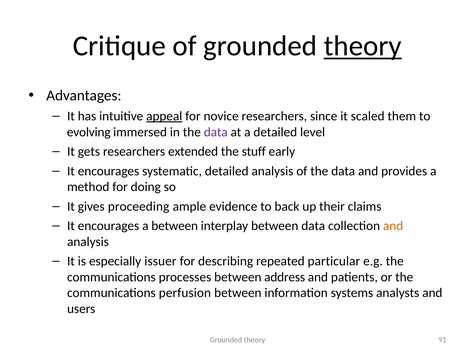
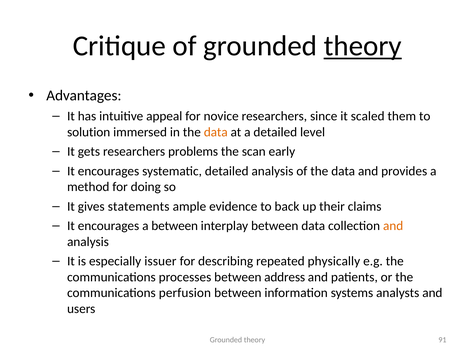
appeal underline: present -> none (164, 116)
evolving: evolving -> solution (89, 132)
data colour: purple -> orange (216, 132)
extended: extended -> problems (193, 152)
stuff: stuff -> scan (254, 152)
proceeding: proceeding -> statements (139, 207)
particular: particular -> physically (334, 261)
